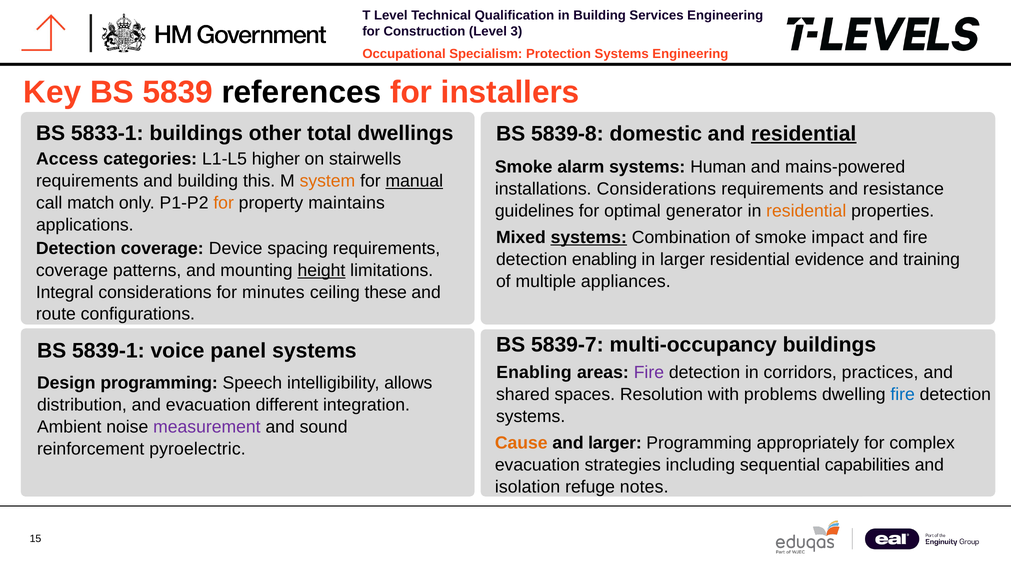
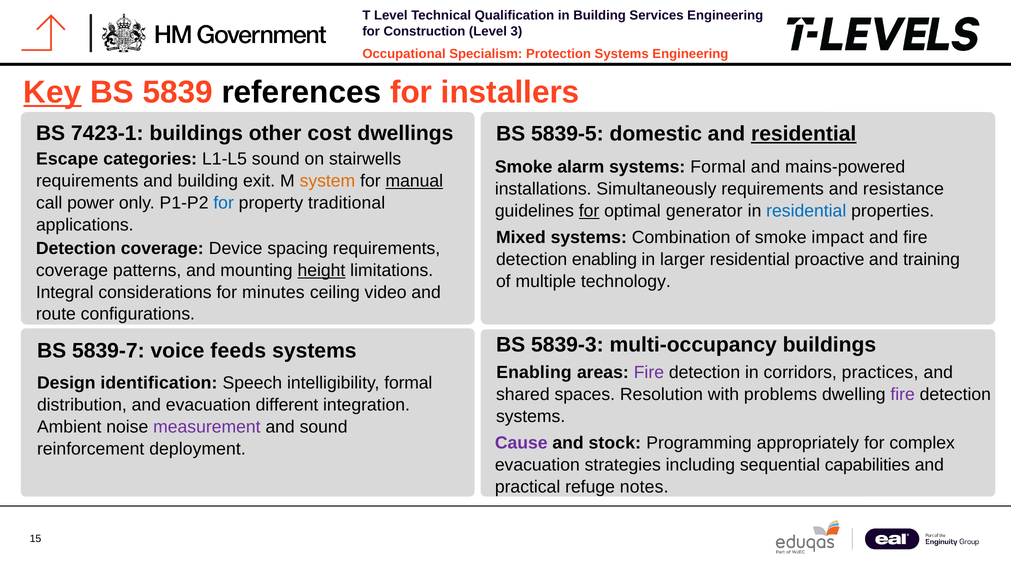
Key underline: none -> present (52, 92)
5833-1: 5833-1 -> 7423-1 (107, 133)
total: total -> cost (329, 133)
5839-8: 5839-8 -> 5839-5 (567, 134)
Access: Access -> Escape (67, 159)
L1-L5 higher: higher -> sound (276, 159)
systems Human: Human -> Formal (718, 167)
this: this -> exit (259, 181)
installations Considerations: Considerations -> Simultaneously (656, 189)
match: match -> power (91, 203)
for colour: orange -> blue (224, 203)
maintains: maintains -> traditional (347, 203)
for underline: none -> present (589, 211)
residential colour: orange -> blue (806, 211)
systems underline: present -> none (589, 238)
evidence: evidence -> proactive (830, 259)
appliances: appliances -> technology (626, 281)
these: these -> video (386, 292)
5839-7: 5839-7 -> 5839-3 (567, 344)
5839-1: 5839-1 -> 5839-7 (108, 351)
panel: panel -> feeds (238, 351)
Design programming: programming -> identification (159, 383)
intelligibility allows: allows -> formal (408, 383)
fire colour: blue -> purple (903, 394)
Cause colour: orange -> purple (521, 443)
and larger: larger -> stock (615, 443)
pyroelectric: pyroelectric -> deployment (198, 449)
isolation: isolation -> practical (528, 486)
